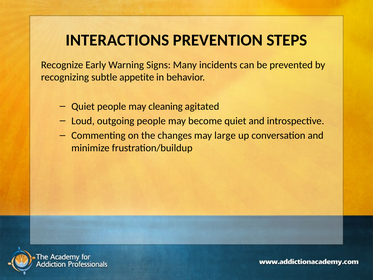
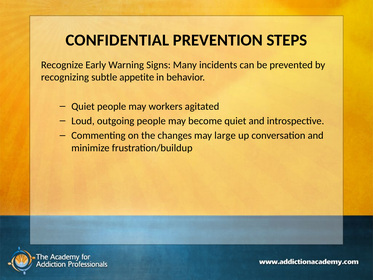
INTERACTIONS: INTERACTIONS -> CONFIDENTIAL (117, 40)
cleaning: cleaning -> workers (166, 106)
